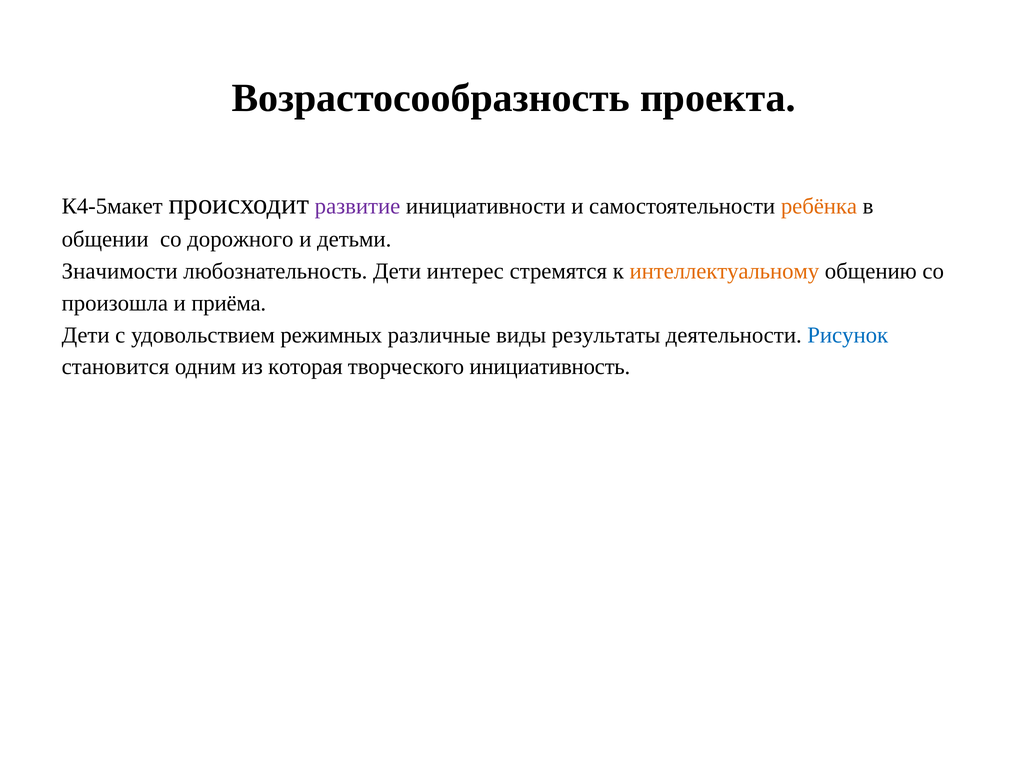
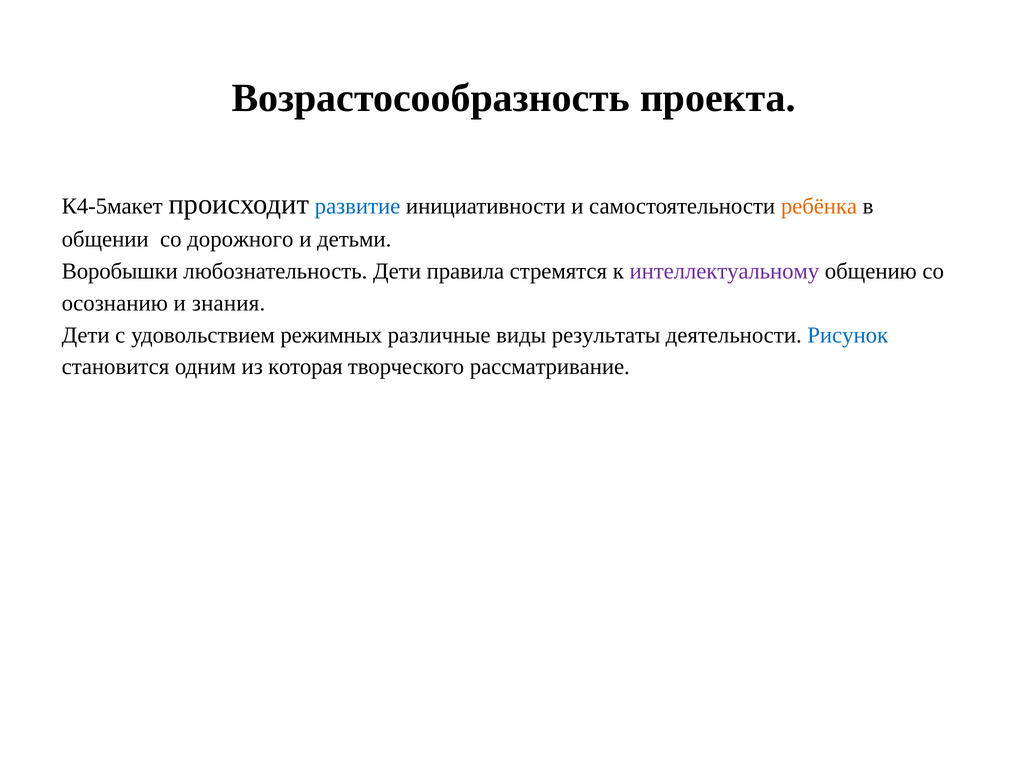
развитие colour: purple -> blue (358, 206)
Значимости: Значимости -> Воробышки (120, 271)
интерес: интерес -> правила (465, 271)
интеллектуальному colour: orange -> purple (724, 271)
произошла: произошла -> осознанию (115, 303)
приёма: приёма -> знания (229, 303)
инициативность: инициативность -> рассматривание (550, 367)
